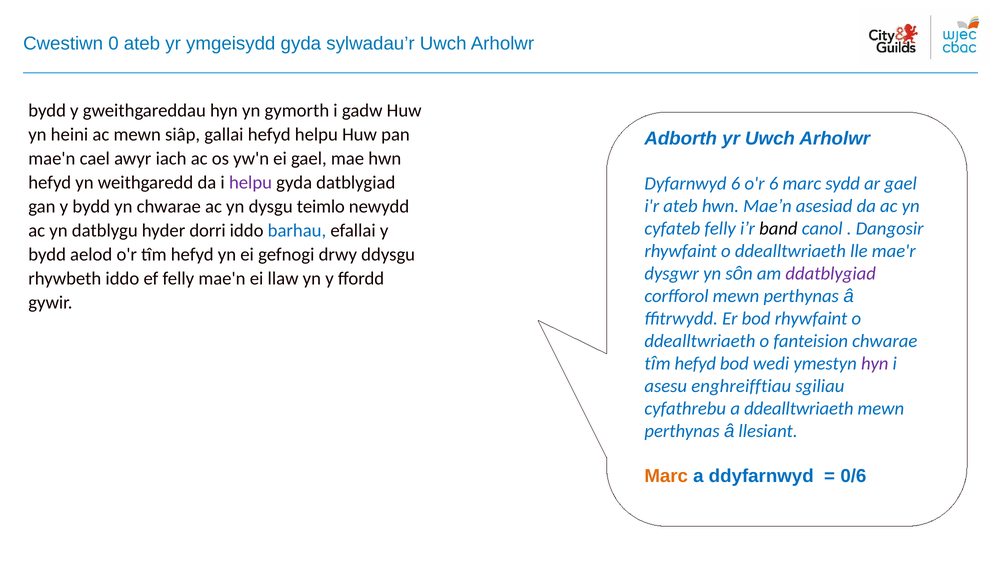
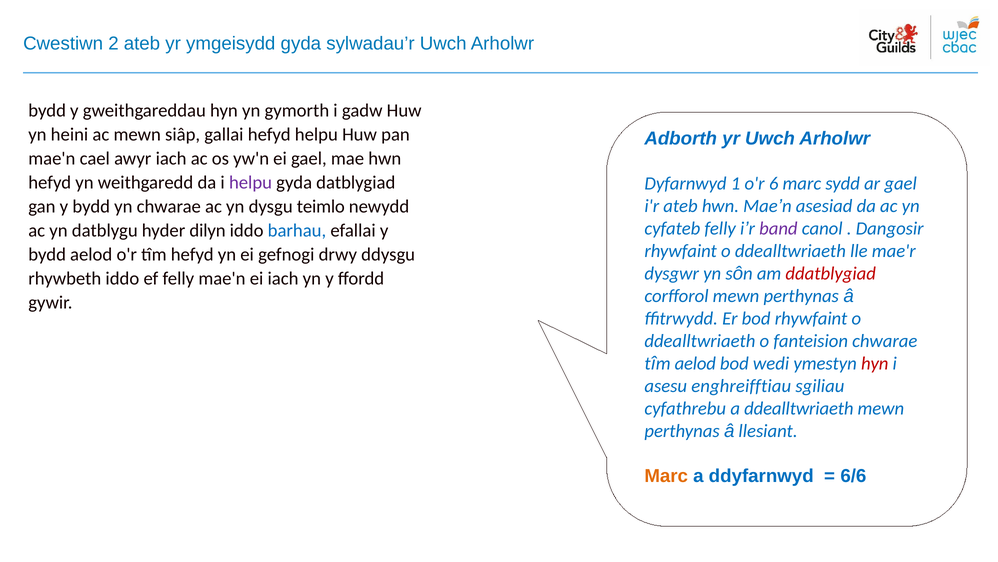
0: 0 -> 2 (114, 43)
Dyfarnwyd 6: 6 -> 1 (736, 183)
band colour: black -> purple (778, 228)
dorri: dorri -> dilyn (208, 230)
ddatblygiad colour: purple -> red (831, 273)
ei llaw: llaw -> iach (283, 278)
hefyd: hefyd -> aelod (695, 363)
hyn colour: purple -> red (875, 363)
0/6: 0/6 -> 6/6 (853, 475)
